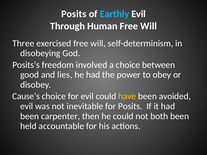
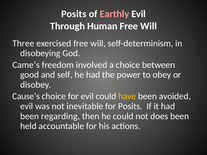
Earthly colour: light blue -> pink (114, 14)
Posits’s: Posits’s -> Came’s (26, 65)
lies: lies -> self (65, 75)
carpenter: carpenter -> regarding (61, 116)
both: both -> does (159, 116)
